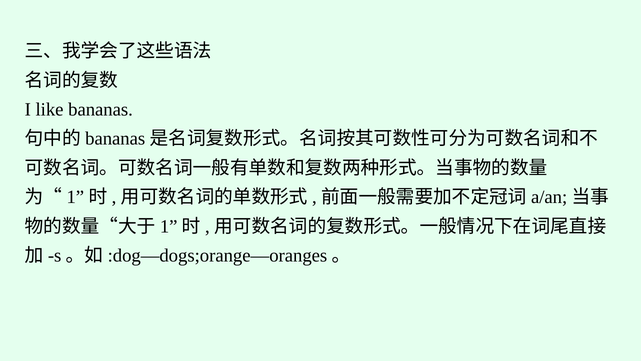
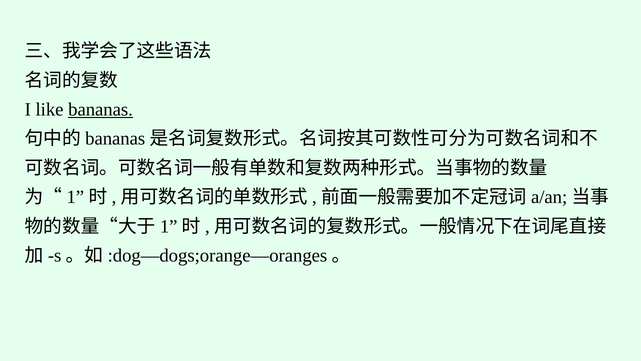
bananas underline: none -> present (101, 109)
